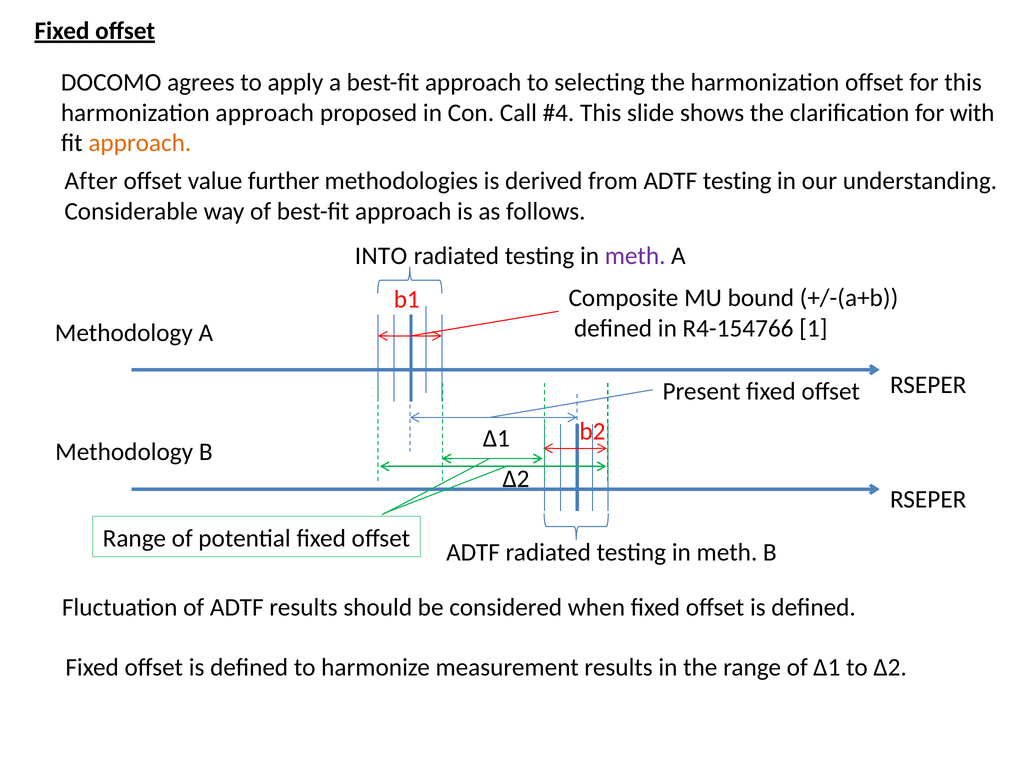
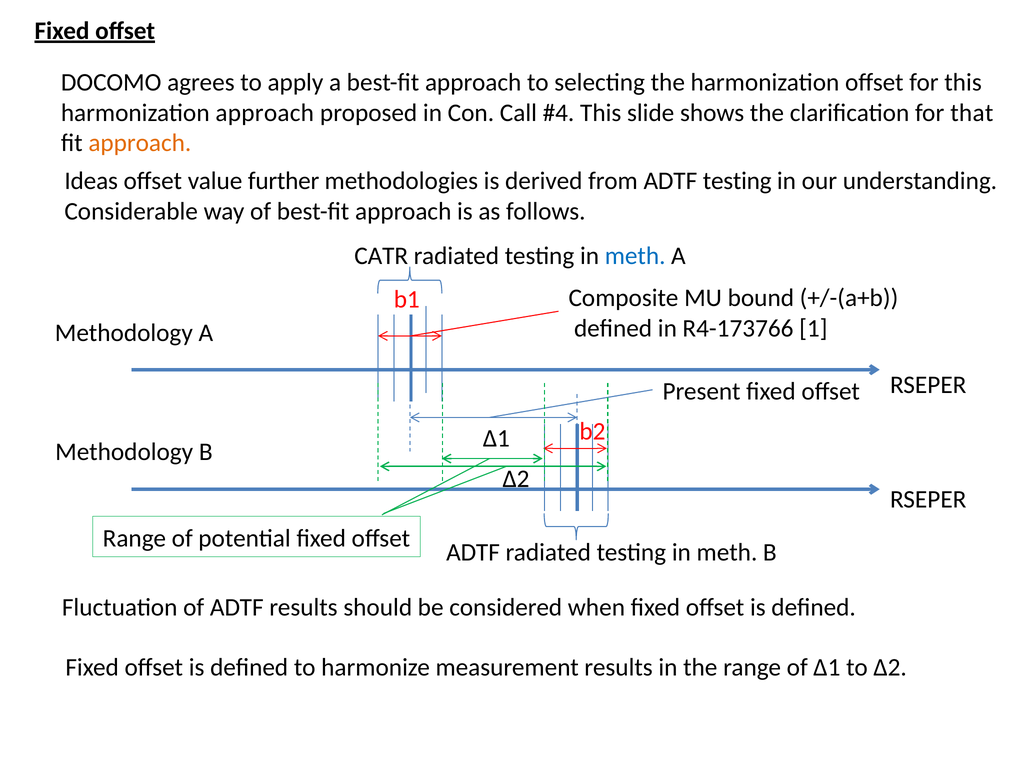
with: with -> that (972, 113)
After: After -> Ideas (91, 181)
INTO: INTO -> CATR (381, 256)
meth colour: purple -> blue (635, 256)
R4-154766: R4-154766 -> R4-173766 (738, 328)
